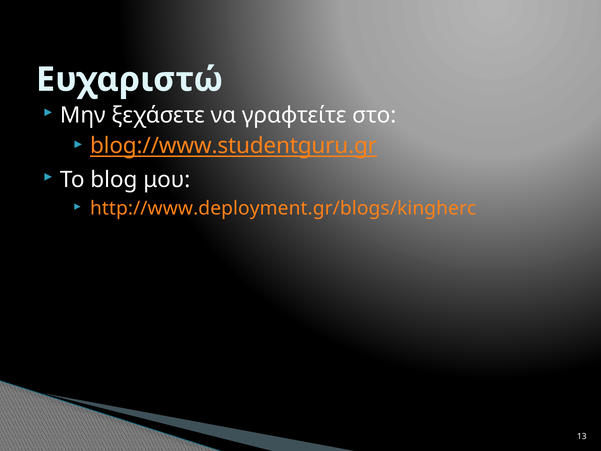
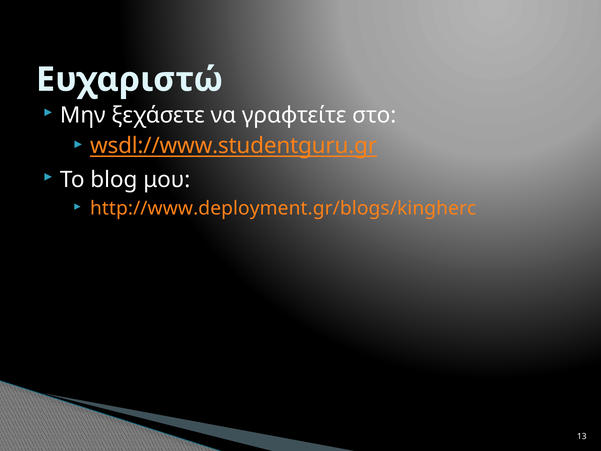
blog://www.studentguru.gr: blog://www.studentguru.gr -> wsdl://www.studentguru.gr (234, 146)
